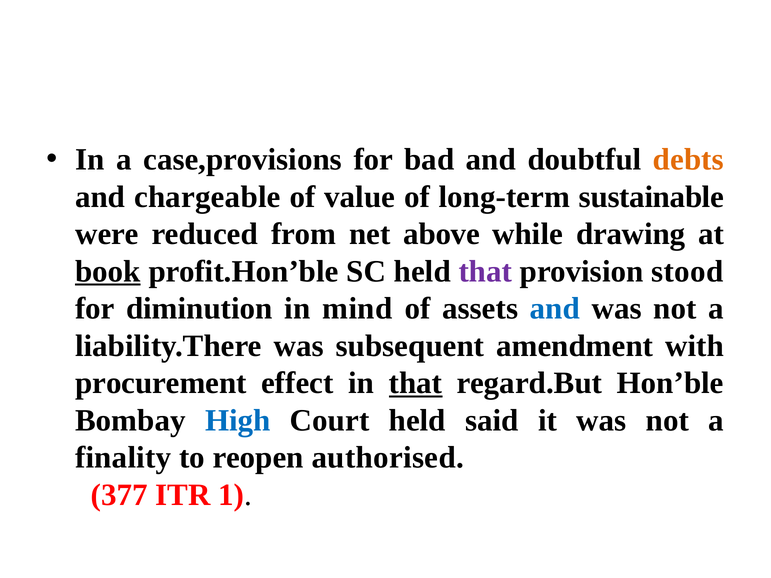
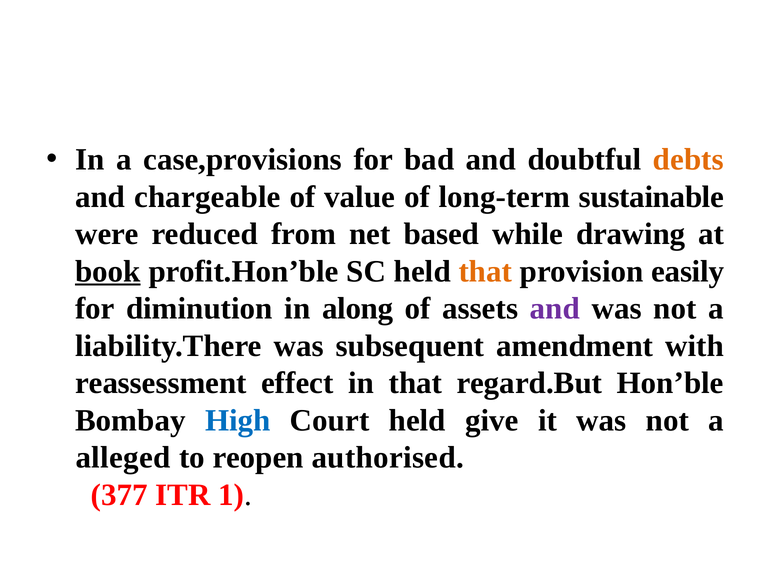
above: above -> based (442, 234)
that colour: purple -> orange (485, 271)
stood: stood -> easily (688, 271)
mind: mind -> along (358, 309)
and colour: blue -> purple (555, 309)
procurement: procurement -> reassessment (161, 383)
that underline: present -> none (416, 383)
said: said -> give (492, 421)
finality: finality -> alleged (123, 458)
